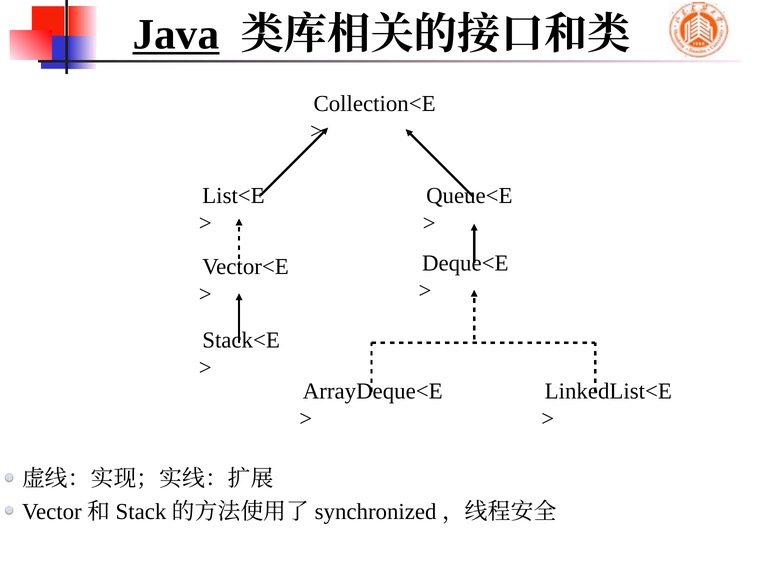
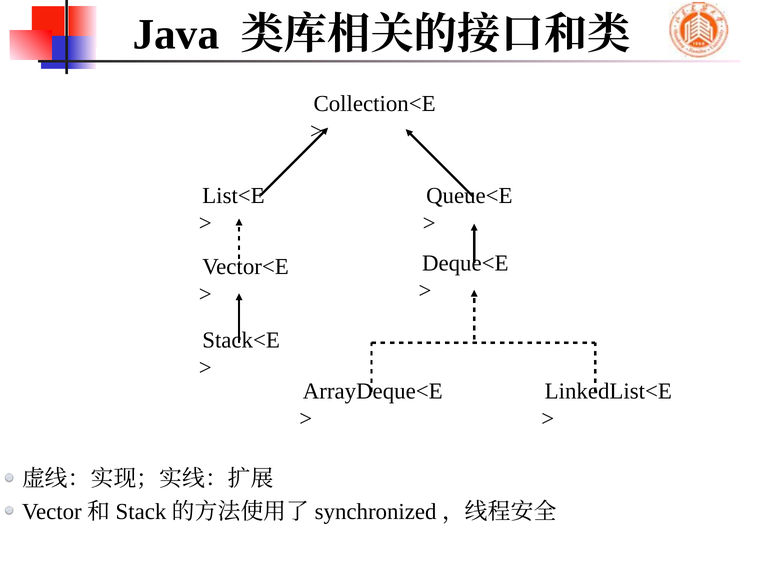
Java underline: present -> none (176, 34)
